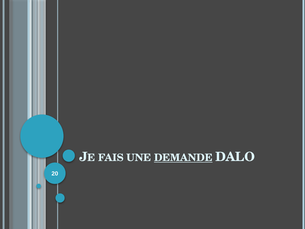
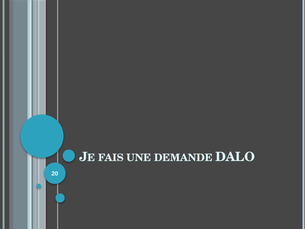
DEMANDE underline: present -> none (183, 158)
